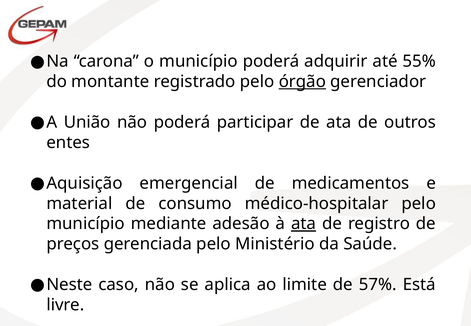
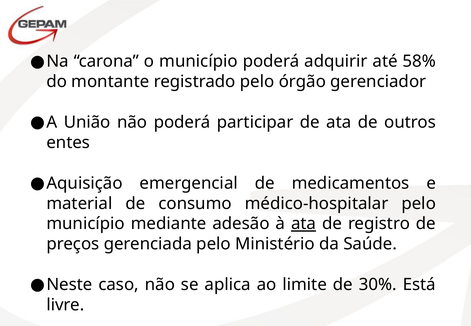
55%: 55% -> 58% (419, 61)
órgão underline: present -> none (302, 82)
57%: 57% -> 30% (378, 285)
